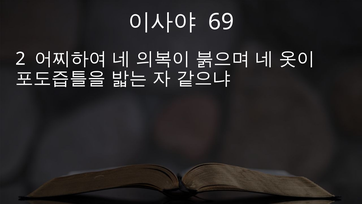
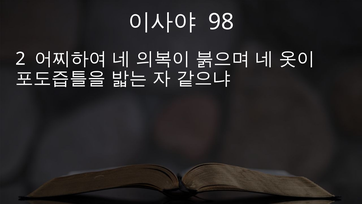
69: 69 -> 98 (221, 22)
